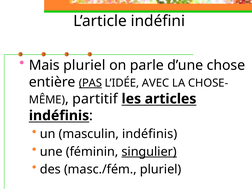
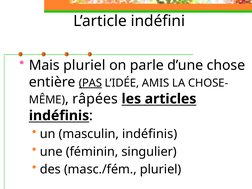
AVEC: AVEC -> AMIS (156, 83)
partitif: partitif -> râpées (95, 99)
singulier underline: present -> none (149, 152)
